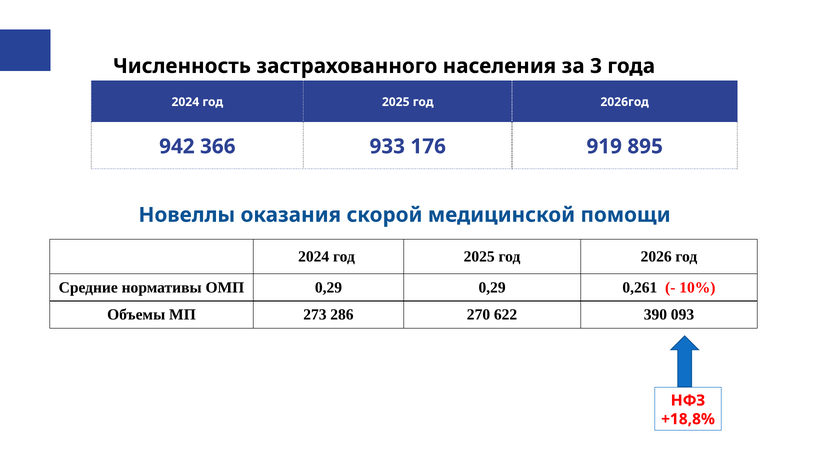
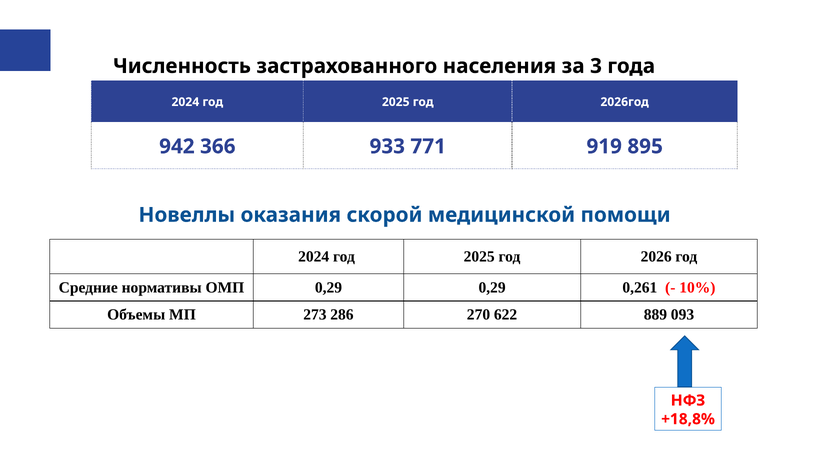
176: 176 -> 771 (428, 146)
390: 390 -> 889 (655, 314)
